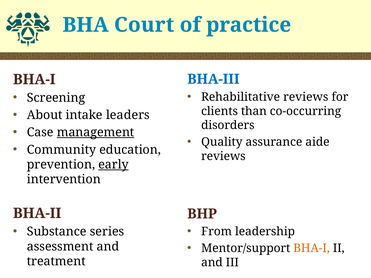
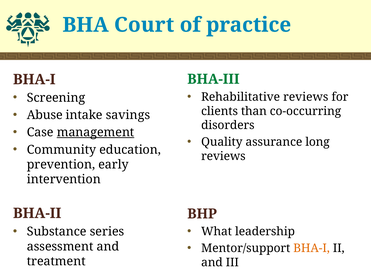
BHA-III colour: blue -> green (213, 79)
About: About -> Abuse (45, 115)
leaders: leaders -> savings (128, 115)
aide: aide -> long (318, 142)
early underline: present -> none (113, 165)
From: From -> What (217, 232)
